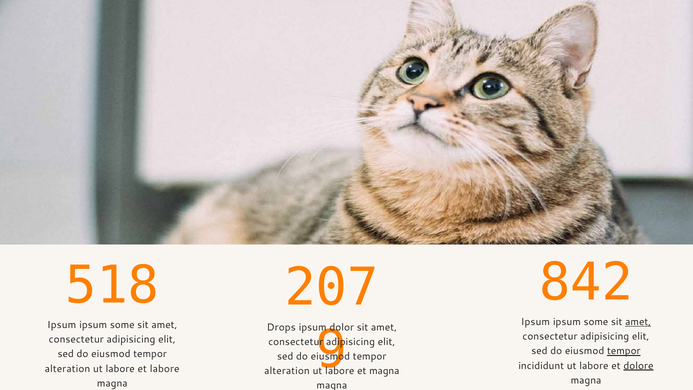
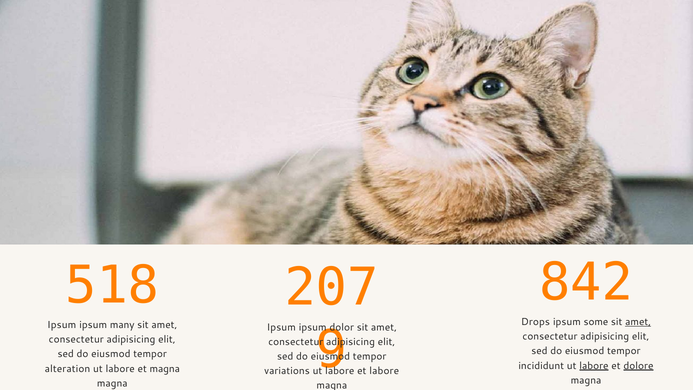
Ipsum: Ipsum -> Drops (535, 322)
some: some -> many (122, 325)
Drops: Drops -> Ipsum (281, 327)
tempor underline: present -> none (624, 351)
labore underline: none -> present (594, 366)
et labore: labore -> magna (165, 369)
alteration: alteration -> variations (287, 371)
et magna: magna -> labore (384, 371)
